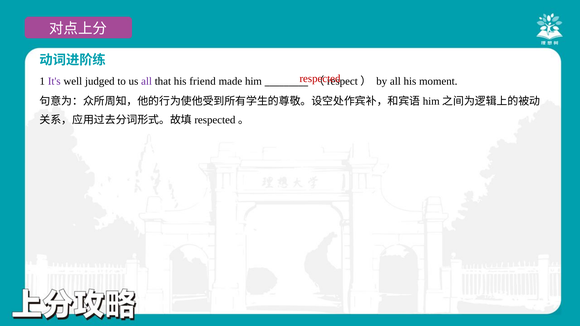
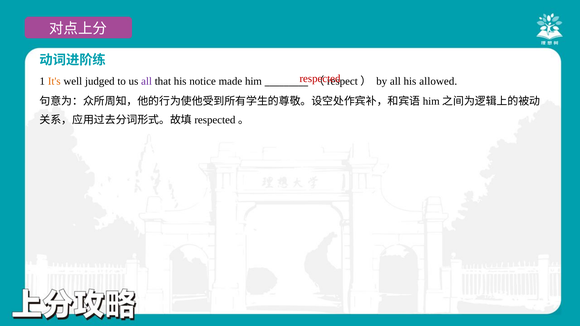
It's colour: purple -> orange (54, 81)
friend: friend -> notice (203, 81)
moment: moment -> allowed (438, 81)
